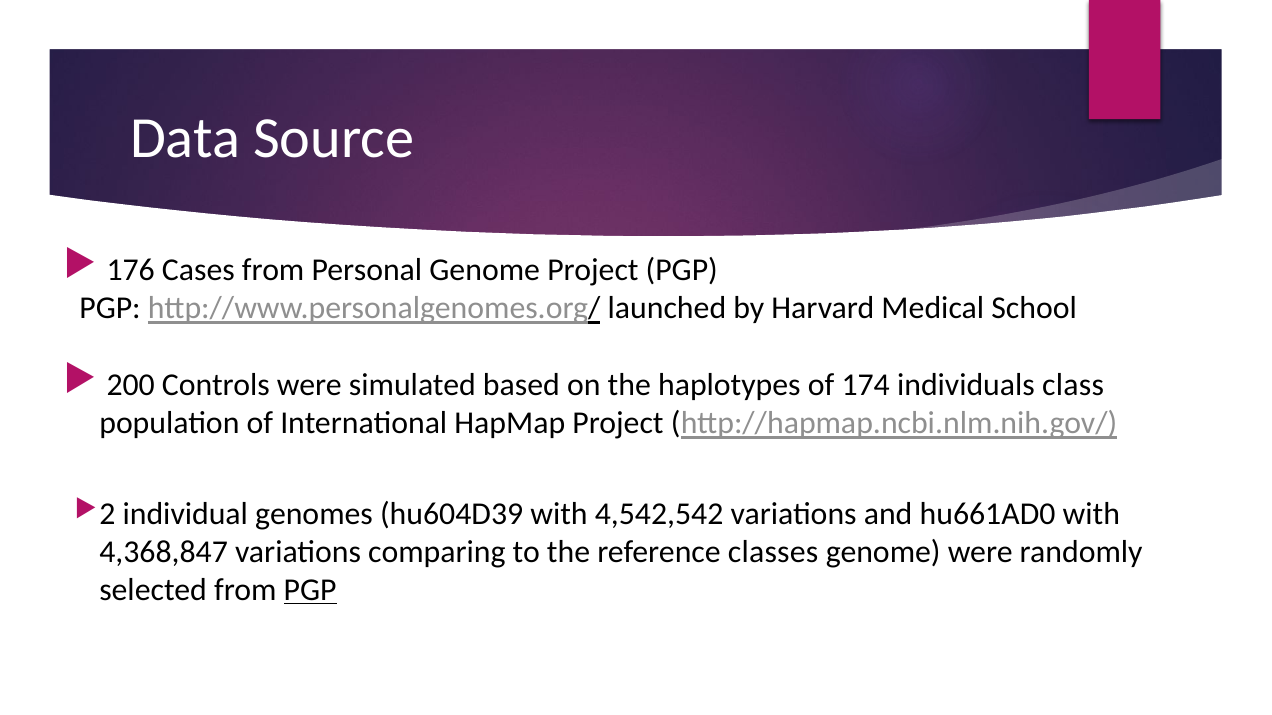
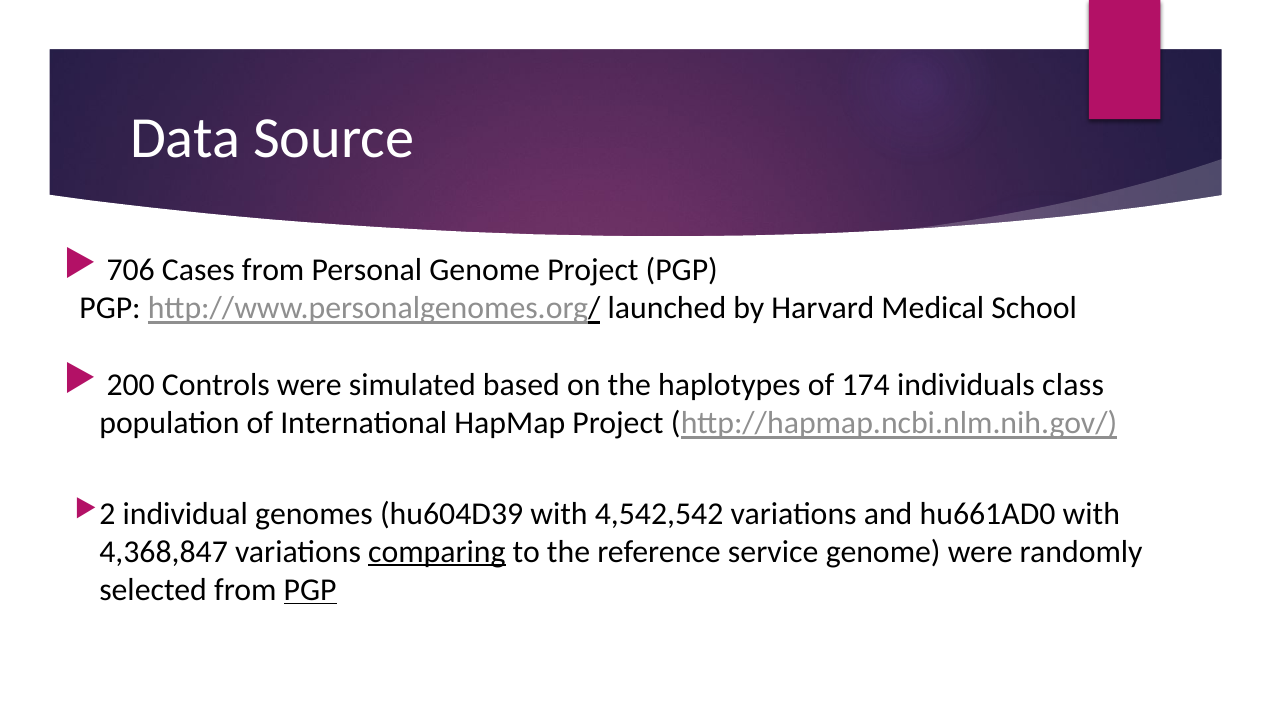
176: 176 -> 706 (131, 270)
comparing underline: none -> present (437, 552)
classes: classes -> service (773, 552)
